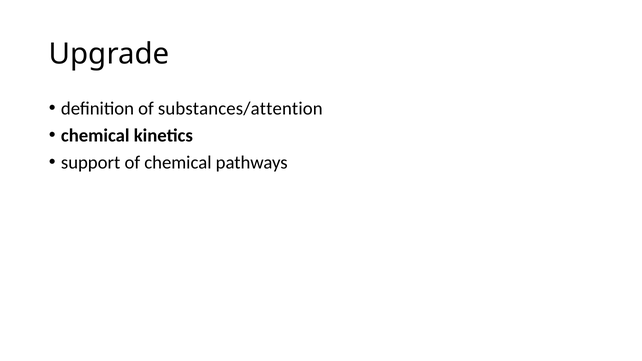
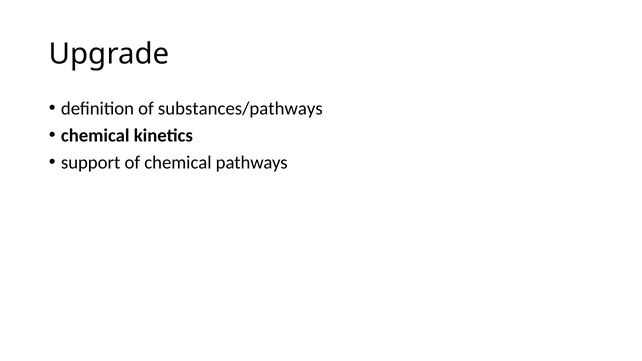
substances/attention: substances/attention -> substances/pathways (240, 109)
